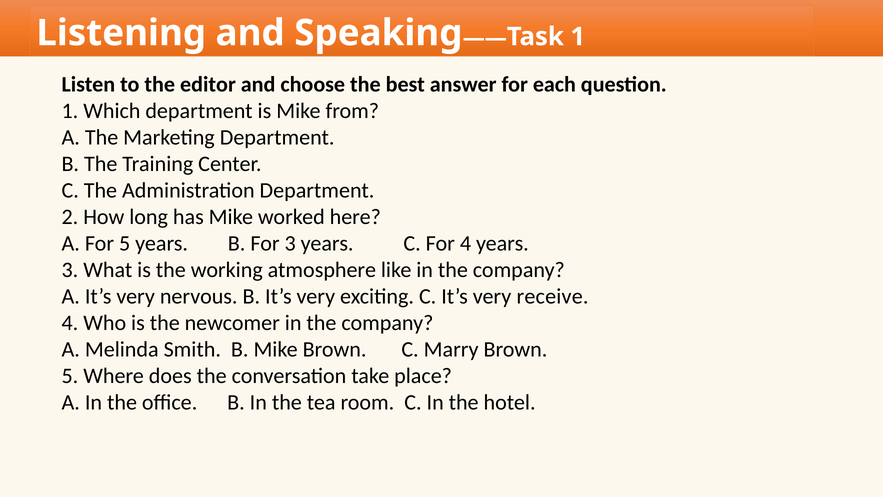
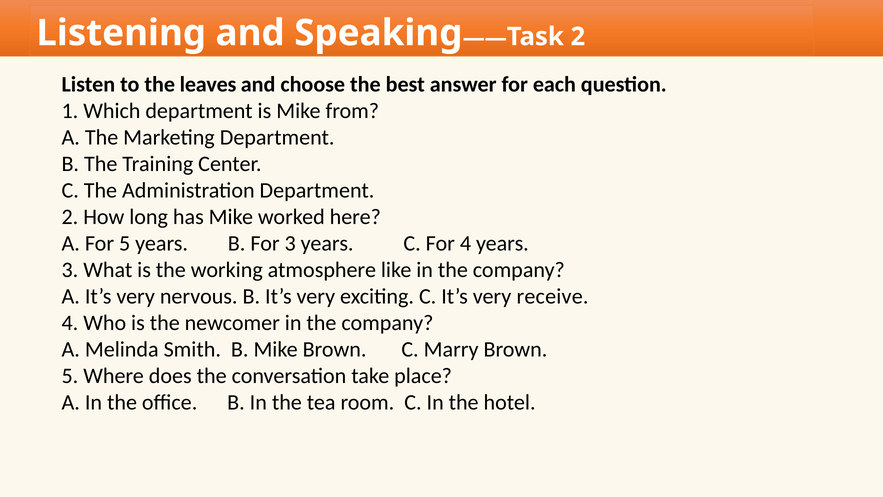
1: 1 -> 2 (578, 37)
editor: editor -> leaves (208, 84)
